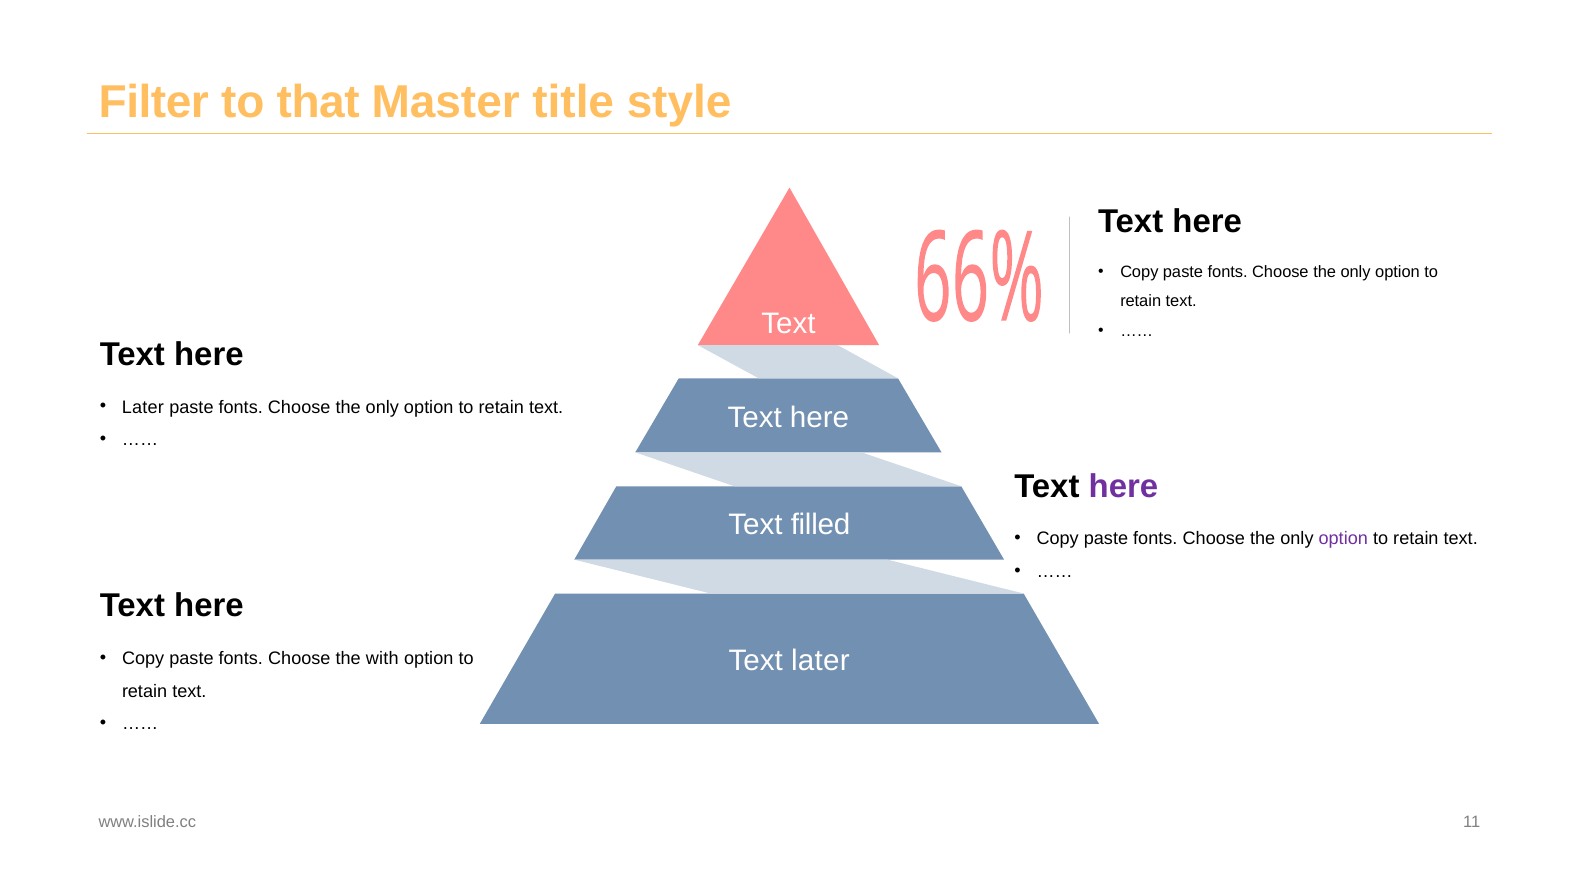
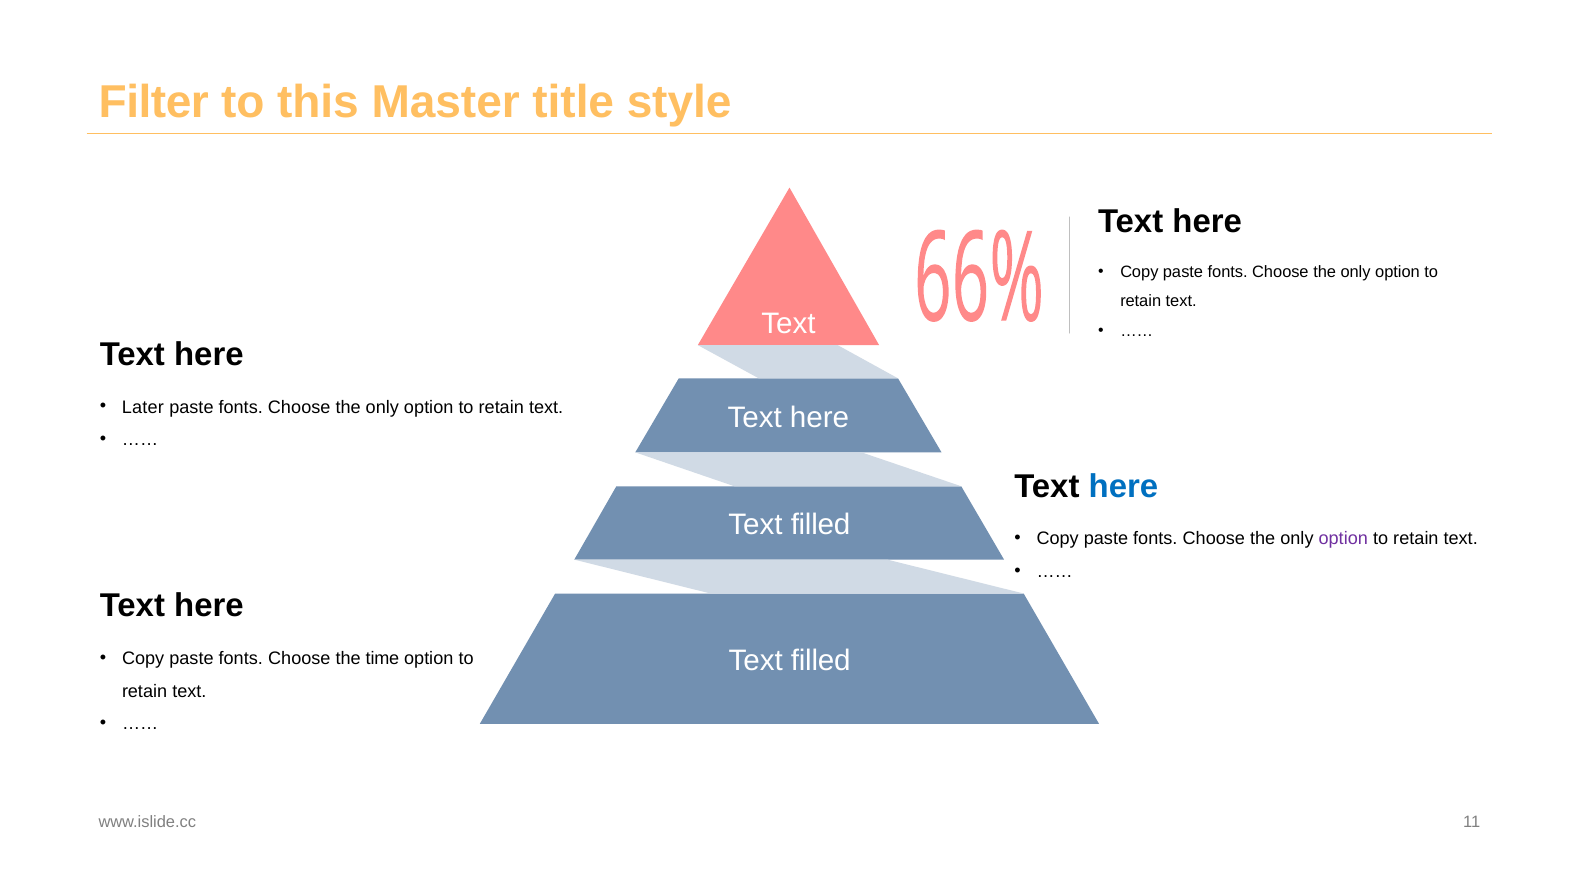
that: that -> this (318, 102)
here colour: purple -> blue (1123, 486)
later: later -> filled (821, 661)
with: with -> time (382, 659)
